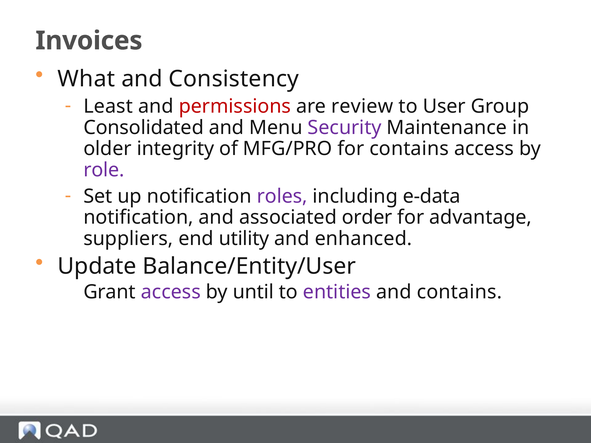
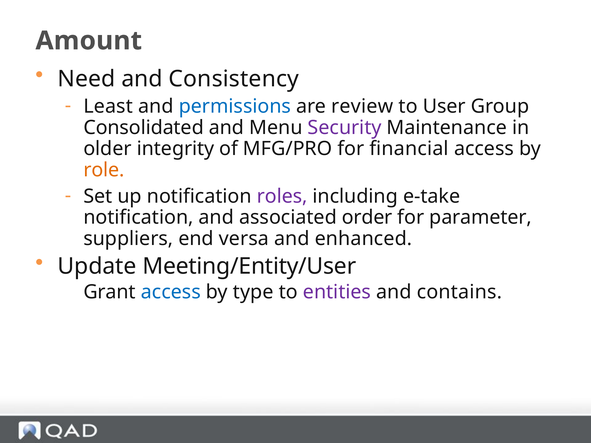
Invoices: Invoices -> Amount (89, 41)
What: What -> Need (86, 79)
permissions colour: red -> blue (235, 106)
for contains: contains -> financial (409, 149)
role colour: purple -> orange (104, 170)
e-data: e-data -> e-take (432, 196)
advantage: advantage -> parameter (481, 218)
utility: utility -> versa (244, 239)
Balance/Entity/User: Balance/Entity/User -> Meeting/Entity/User (249, 267)
access colour: purple -> blue (171, 292)
until: until -> type (253, 292)
